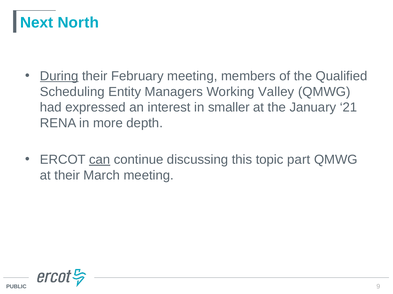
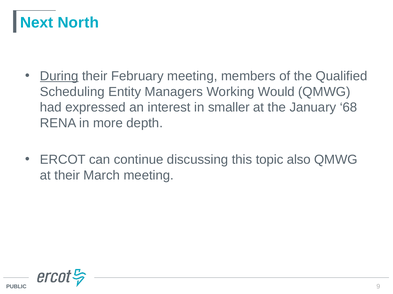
Valley: Valley -> Would (276, 92)
21: 21 -> 68 (349, 108)
can underline: present -> none (100, 160)
part: part -> also (299, 160)
